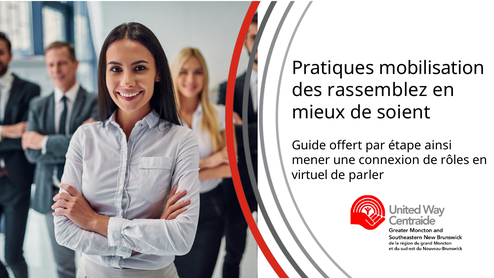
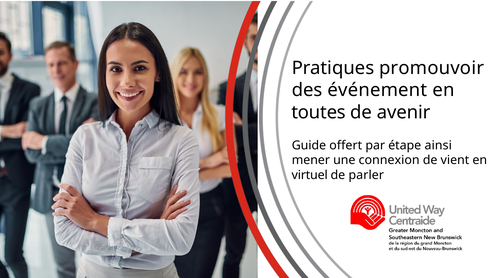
mobilisation: mobilisation -> promouvoir (432, 68)
rassemblez: rassemblez -> événement (377, 90)
mieux: mieux -> toutes (319, 112)
soient: soient -> avenir (404, 112)
rôles: rôles -> vient (455, 160)
